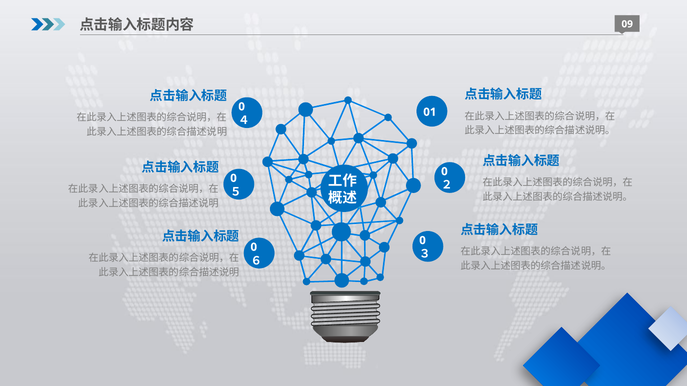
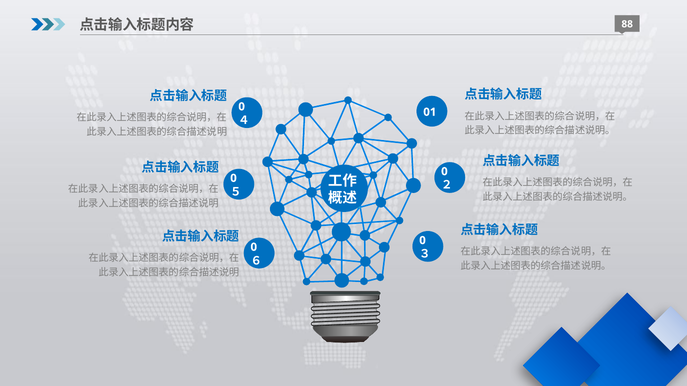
09: 09 -> 88 (627, 24)
